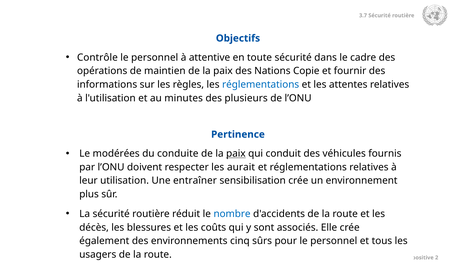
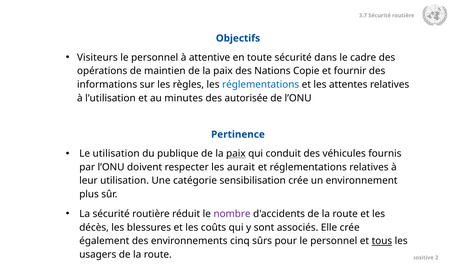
Contrôle: Contrôle -> Visiteurs (97, 57)
plusieurs: plusieurs -> autorisée (246, 98)
Le modérées: modérées -> utilisation (116, 153)
conduite: conduite -> publique (178, 153)
entraîner: entraîner -> catégorie (195, 181)
nombre colour: blue -> purple (232, 214)
tous underline: none -> present (382, 241)
